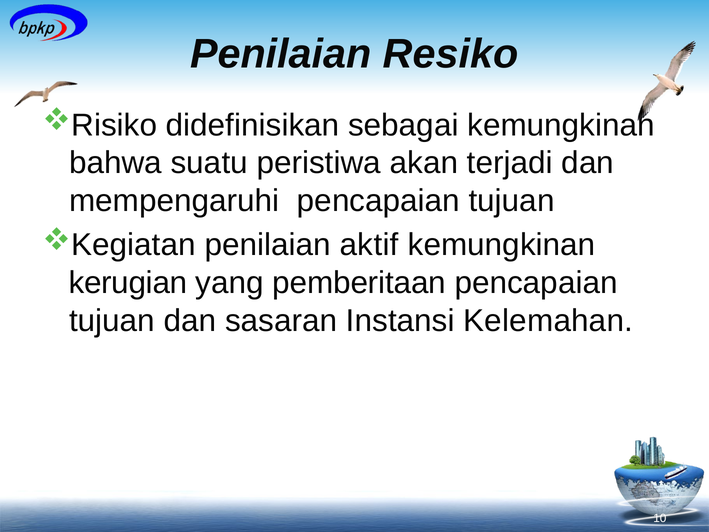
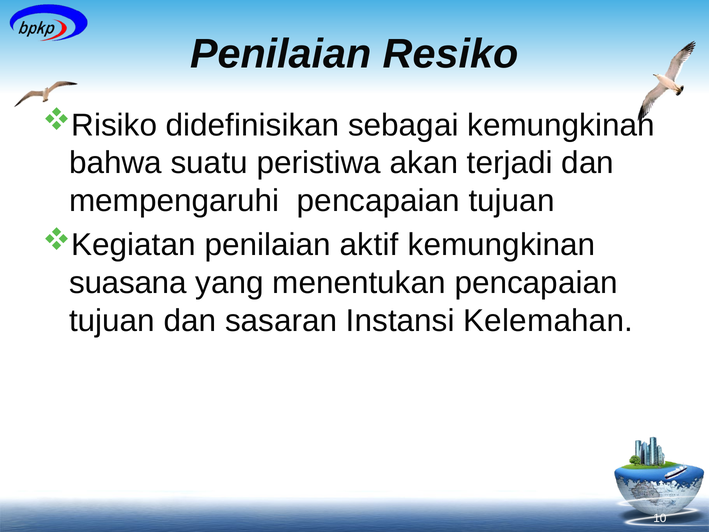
kerugian: kerugian -> suasana (128, 283)
pemberitaan: pemberitaan -> menentukan (359, 283)
